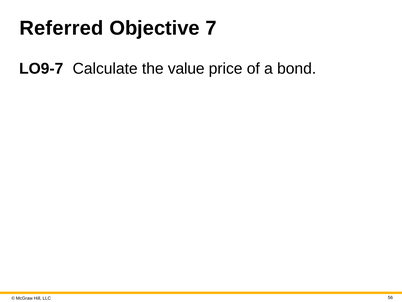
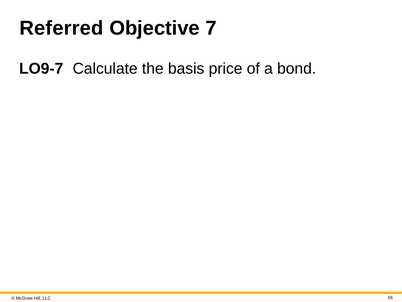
value: value -> basis (186, 69)
